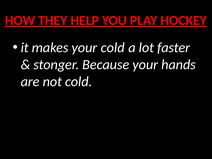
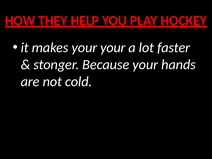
your cold: cold -> your (113, 48)
